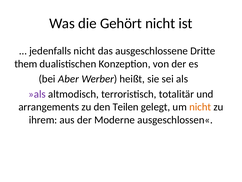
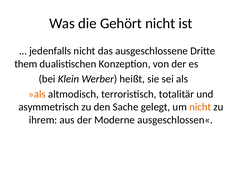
Aber: Aber -> Klein (68, 79)
»als colour: purple -> orange (37, 94)
arrangements: arrangements -> asymmetrisch (49, 107)
Teilen: Teilen -> Sache (126, 107)
